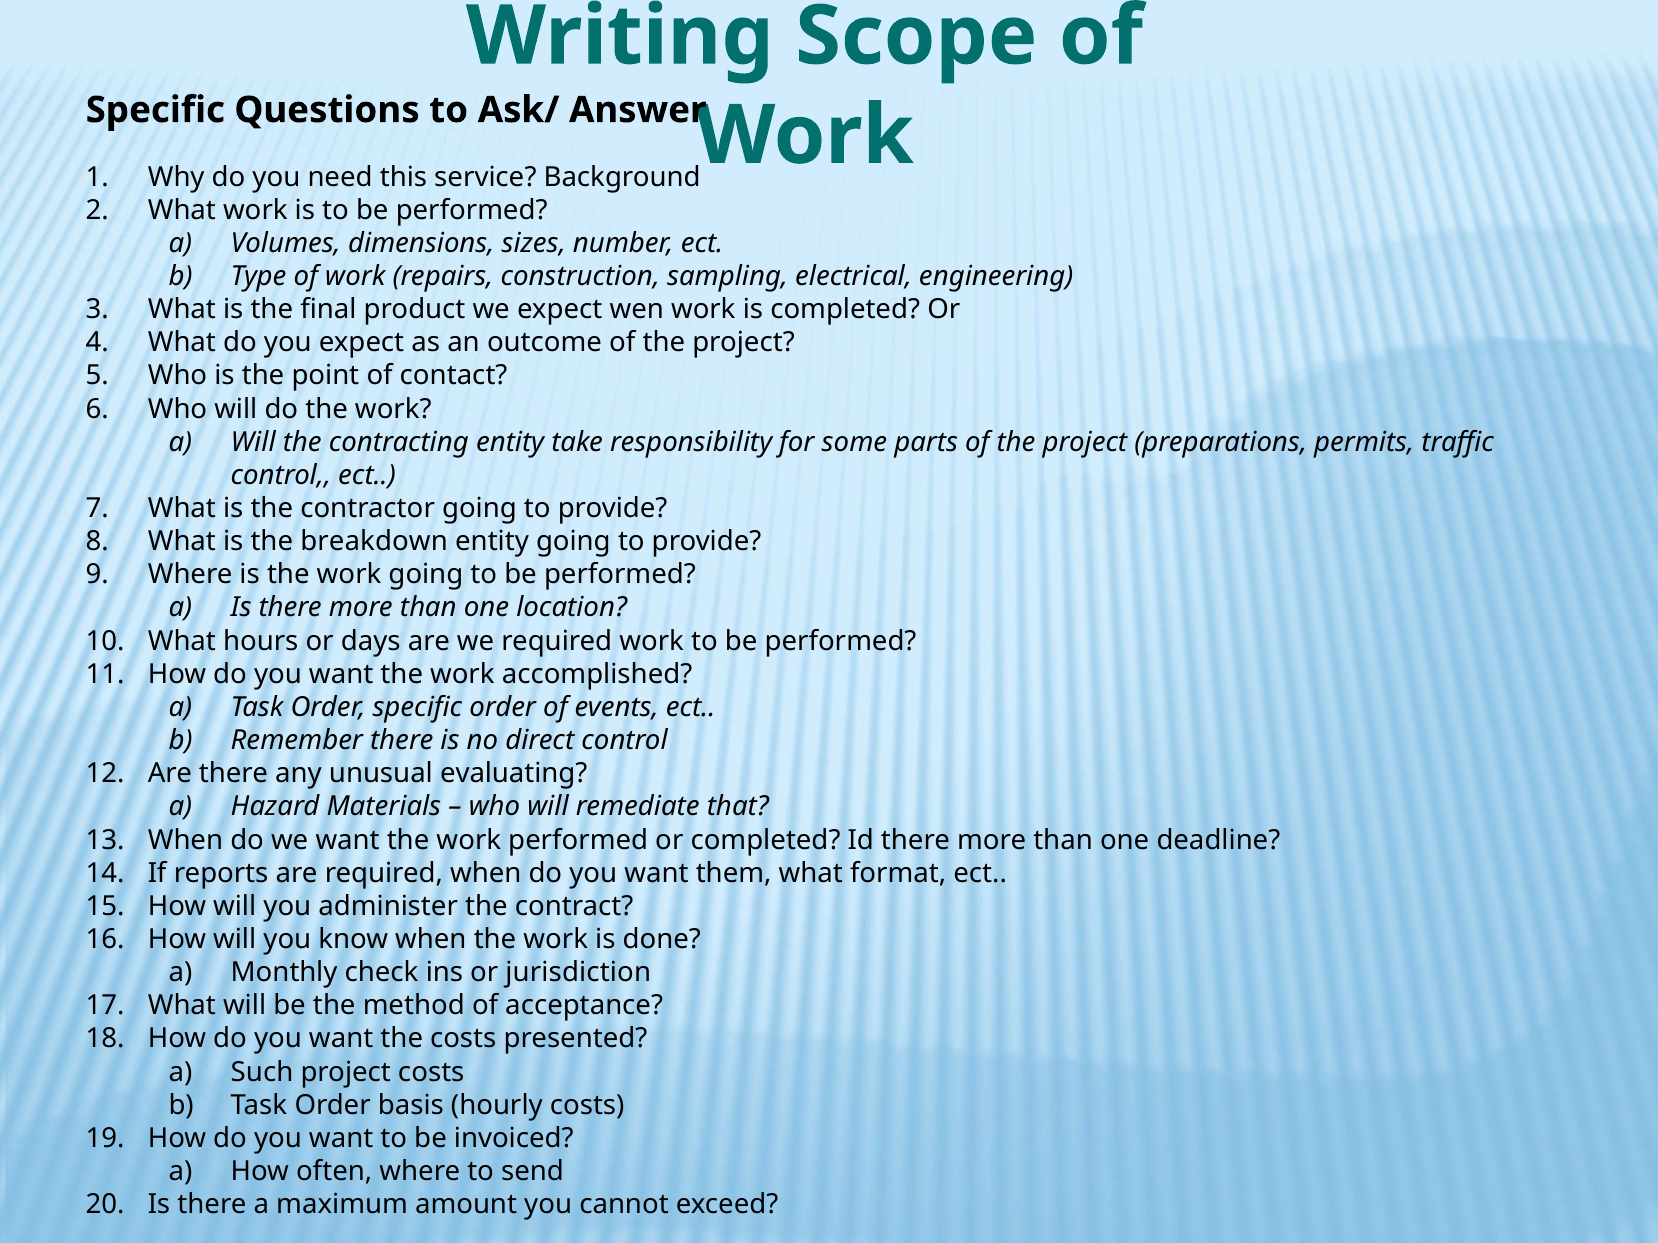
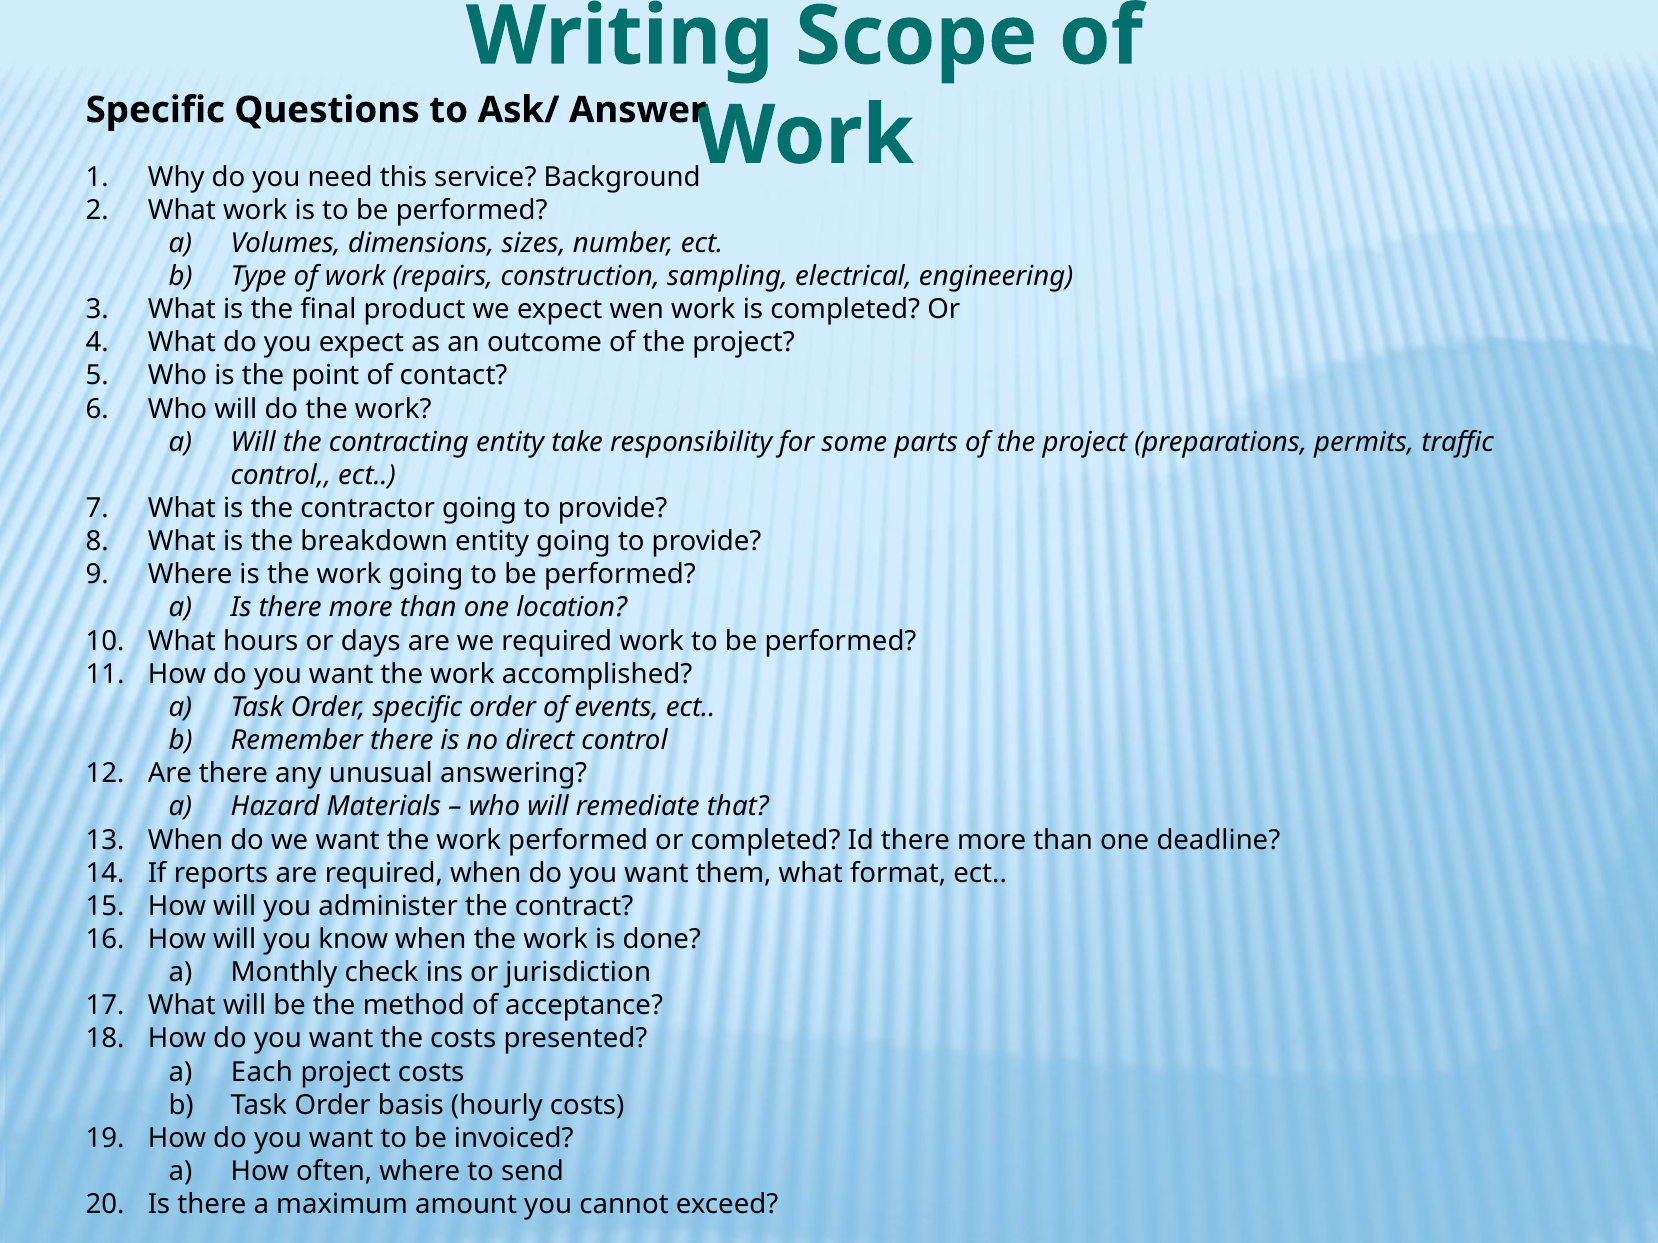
evaluating: evaluating -> answering (514, 774)
Such: Such -> Each (262, 1072)
